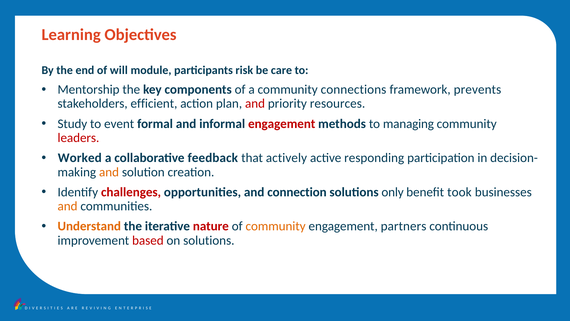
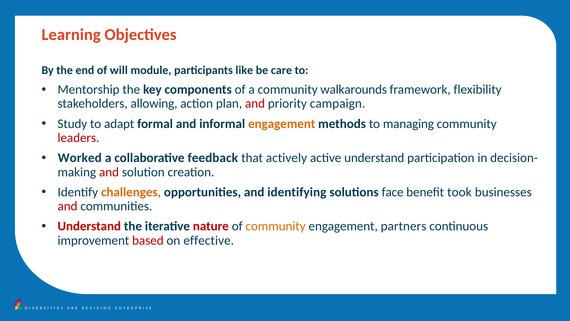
risk: risk -> like (244, 70)
connections: connections -> walkarounds (354, 89)
prevents: prevents -> flexibility (478, 89)
efficient: efficient -> allowing (154, 104)
resources: resources -> campaign (338, 104)
event: event -> adapt (119, 124)
engagement colour: red -> orange (282, 124)
active responding: responding -> understand (374, 158)
and colour: orange -> red (109, 172)
challenges colour: red -> orange (131, 192)
connection: connection -> identifying (297, 192)
only: only -> face (393, 192)
and colour: orange -> red (68, 206)
Understand colour: orange -> red (89, 226)
on solutions: solutions -> effective (209, 240)
